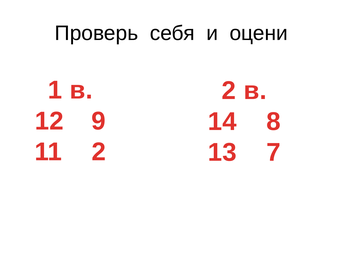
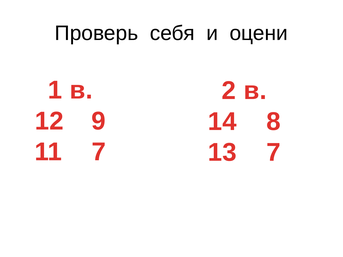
11 2: 2 -> 7 (99, 152)
